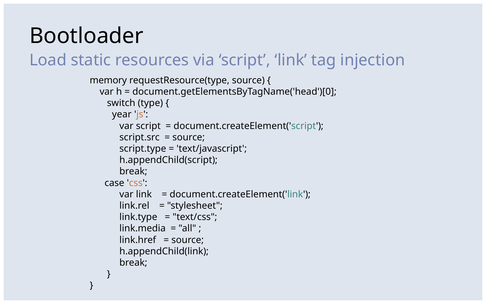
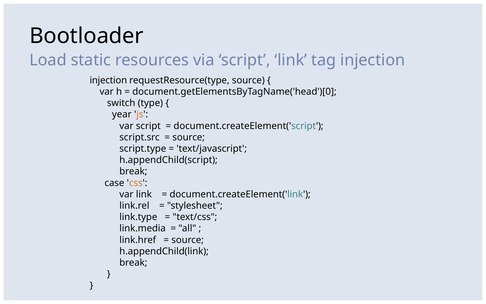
memory: memory -> injection (108, 80)
